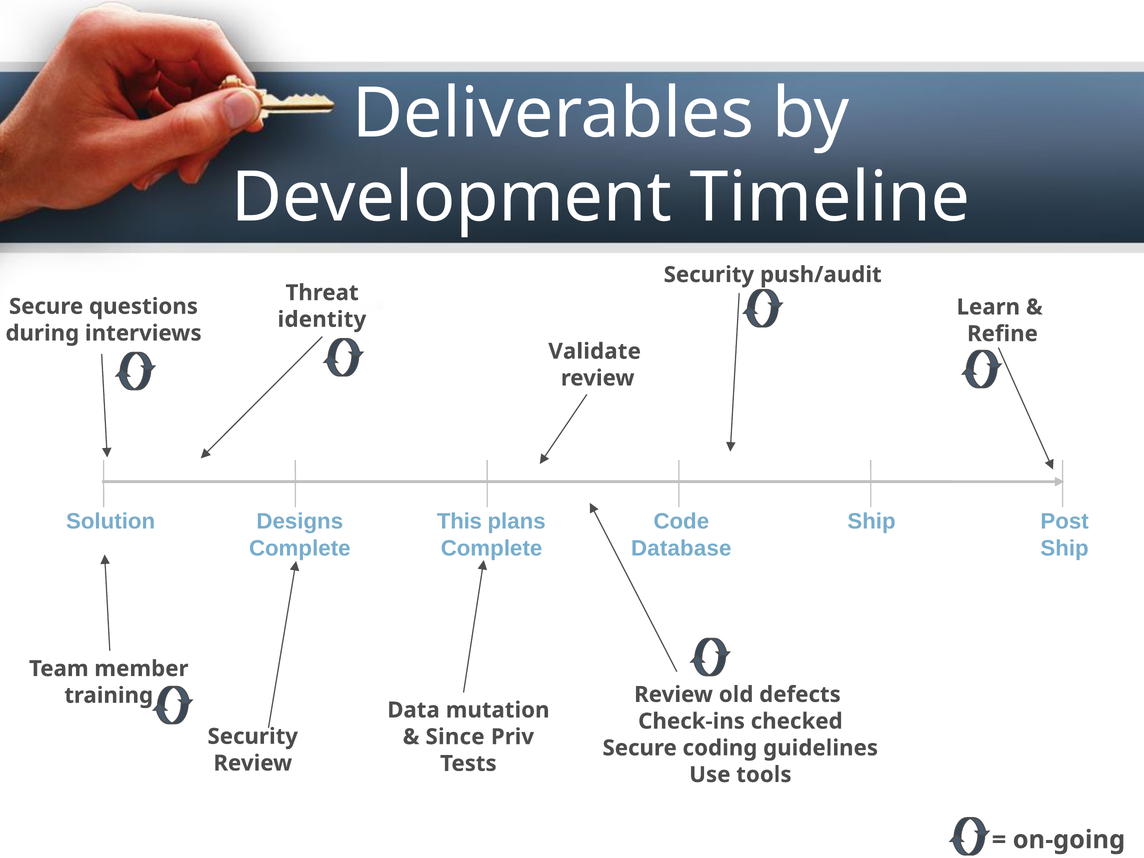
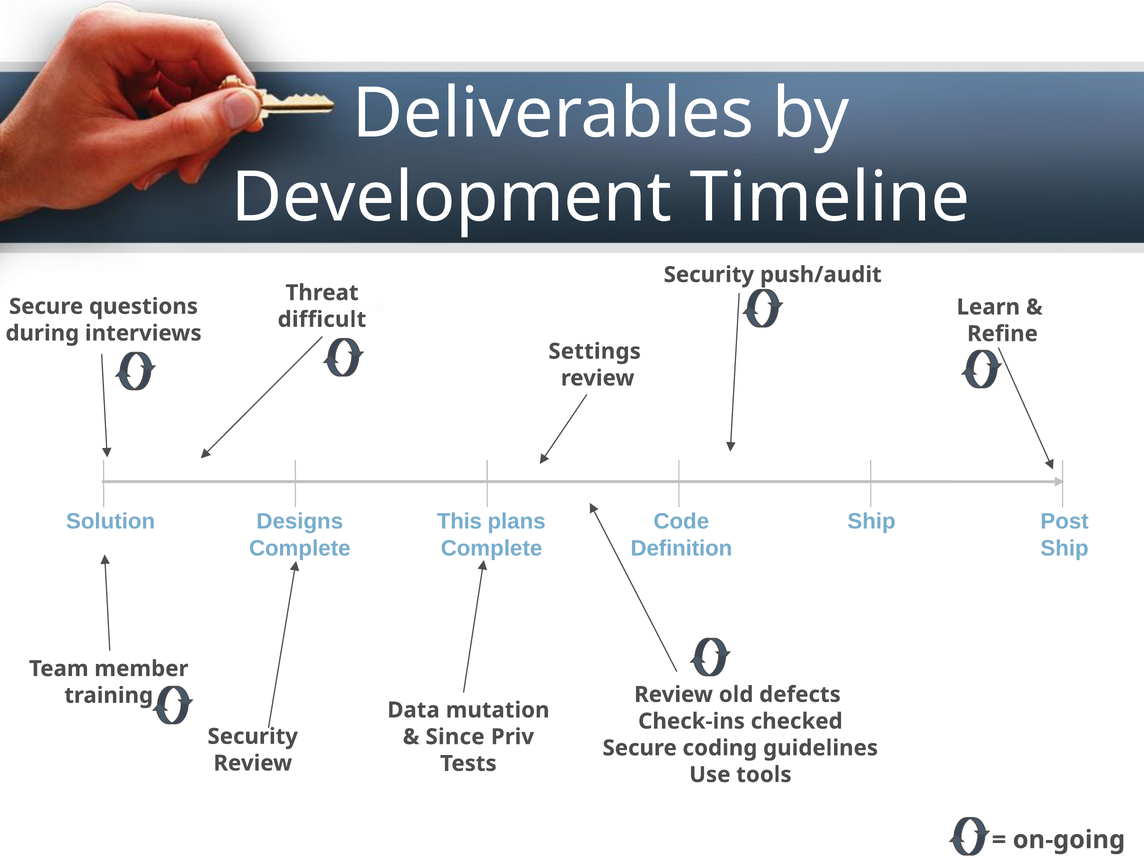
identity: identity -> difficult (322, 320)
Validate: Validate -> Settings (595, 351)
Database: Database -> Definition (681, 548)
